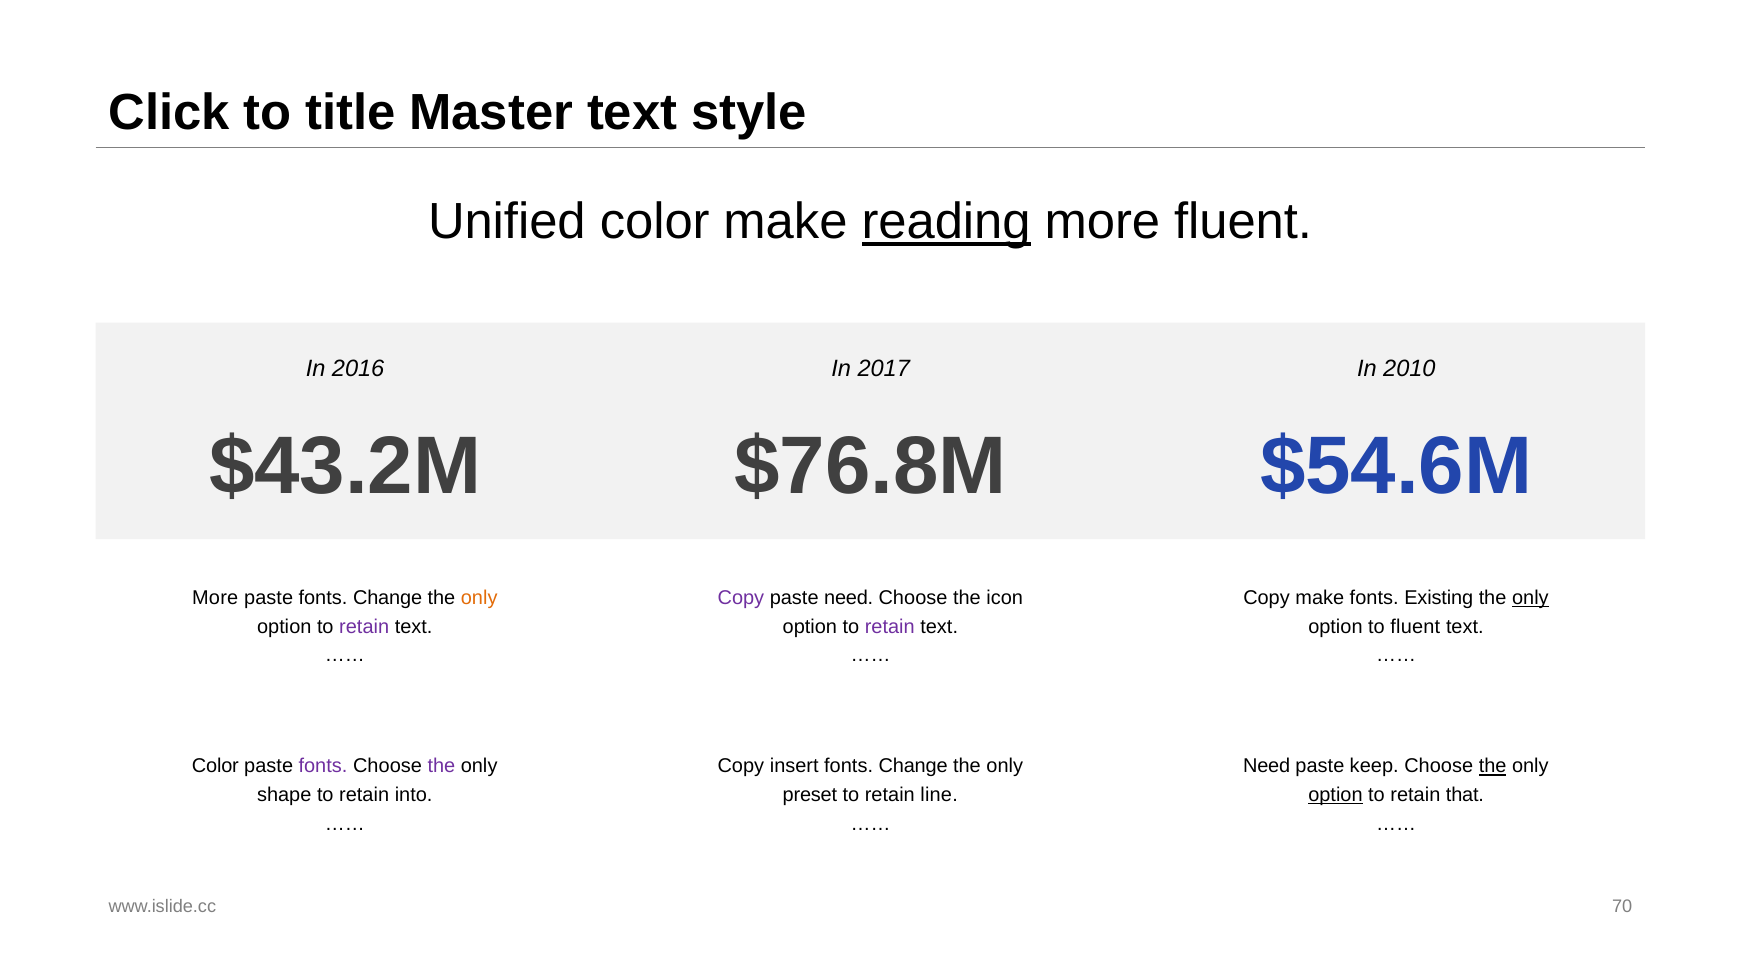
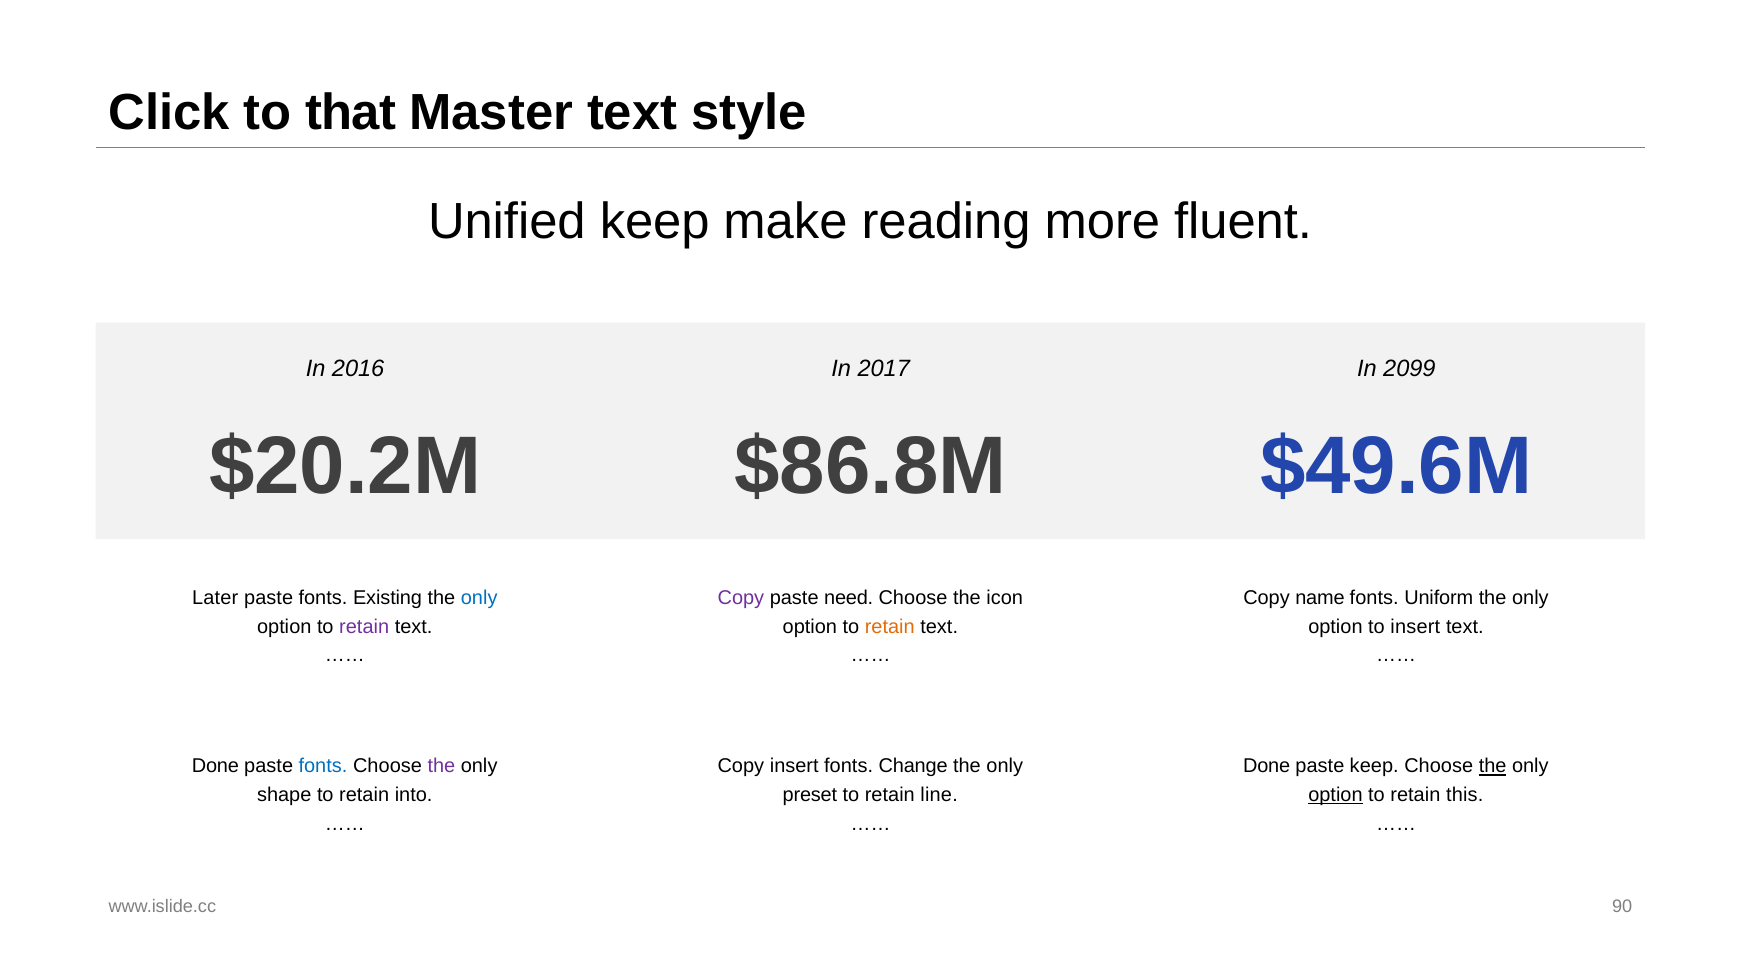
title: title -> that (351, 113)
Unified color: color -> keep (655, 222)
reading underline: present -> none (946, 222)
2010: 2010 -> 2099 (1409, 369)
$43.2M: $43.2M -> $20.2M (345, 467)
$76.8M: $76.8M -> $86.8M (871, 467)
$54.6M: $54.6M -> $49.6M (1396, 467)
More: More -> Later (215, 598)
paste fonts Change: Change -> Existing (388, 598)
only colour: orange -> blue (479, 598)
Copy make: make -> name (1320, 598)
Existing: Existing -> Uniform (1439, 598)
only underline: present -> none (1530, 598)
retain colour: purple -> orange (890, 627)
to fluent: fluent -> insert (1415, 627)
Color: Color -> Done (215, 767)
fonts colour: purple -> blue (323, 767)
Need: Need -> Done (1267, 767)
that: that -> this (1465, 795)
70: 70 -> 90 (1622, 907)
